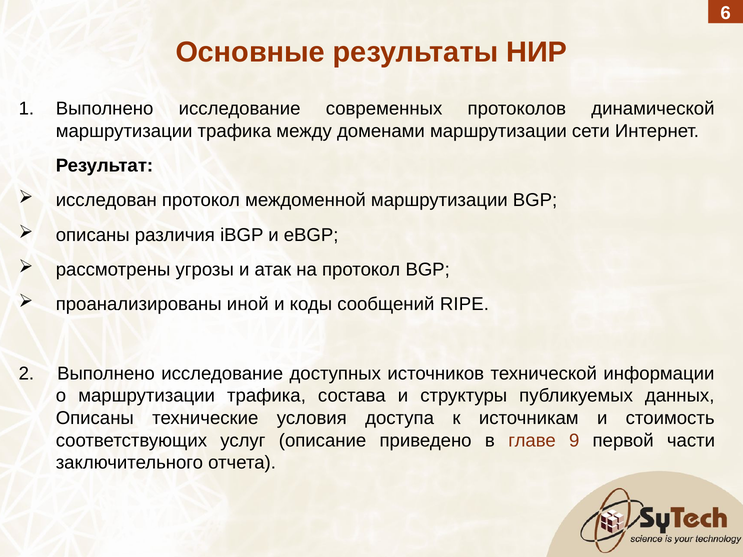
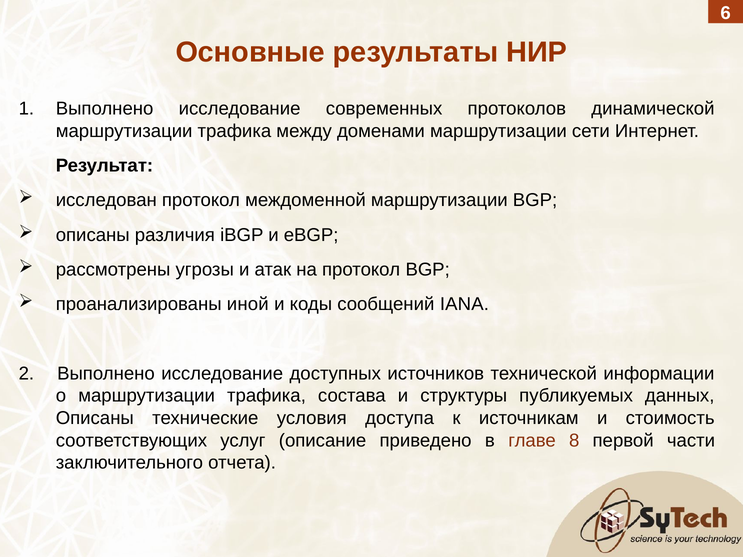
RIPE: RIPE -> IANA (464, 304)
9: 9 -> 8 (574, 441)
